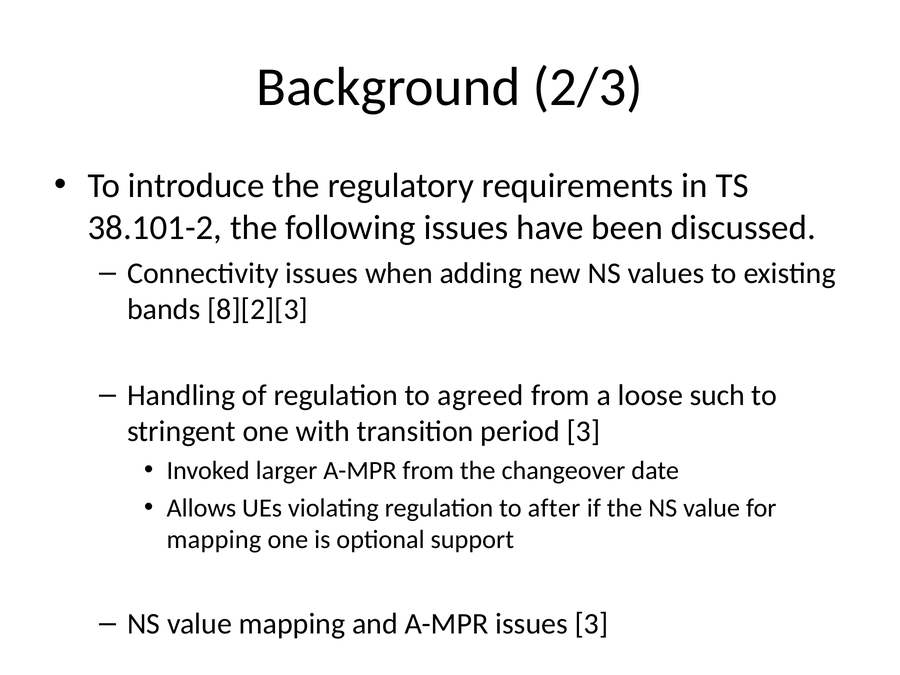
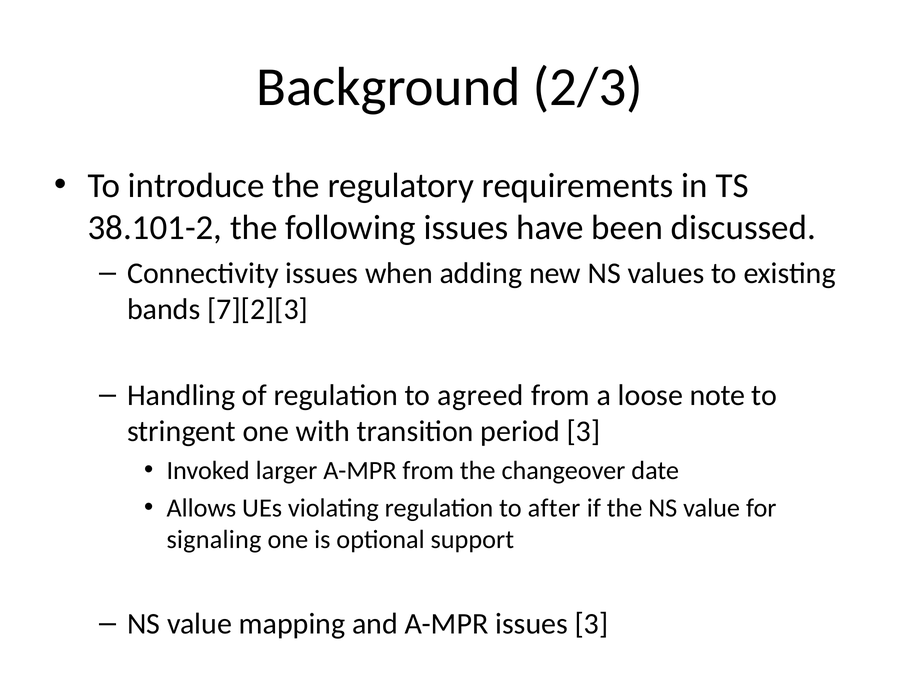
8][2][3: 8][2][3 -> 7][2][3 (258, 309)
such: such -> note (717, 395)
mapping: mapping -> signaling (214, 540)
